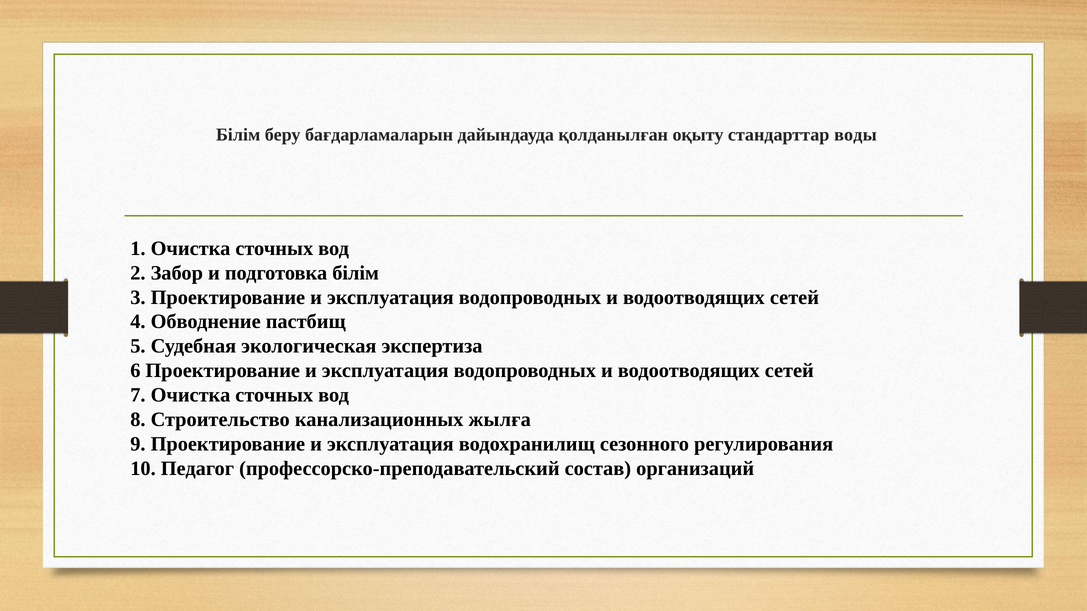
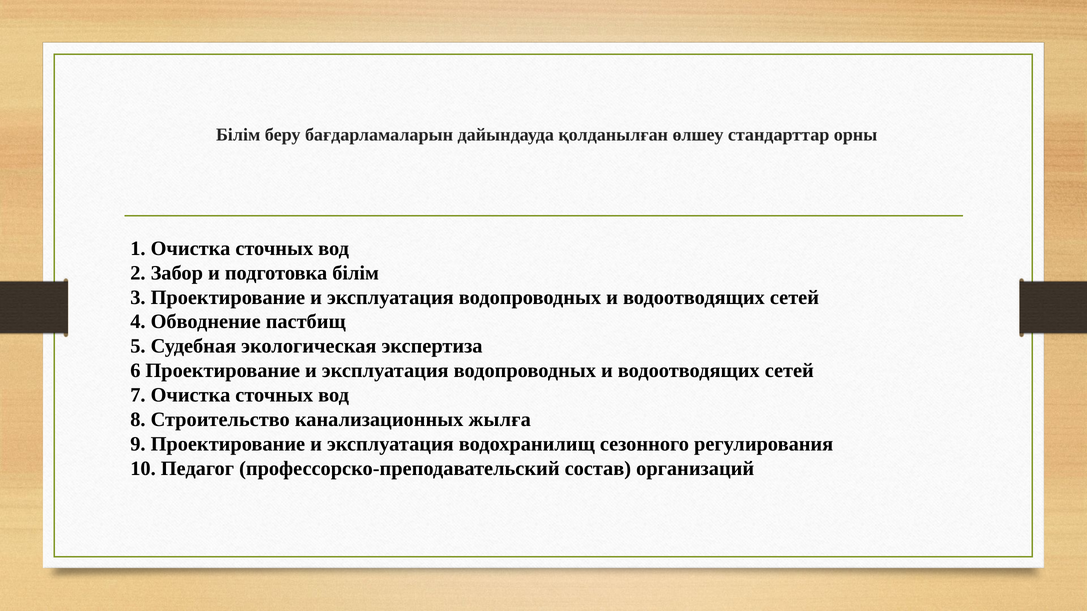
оқыту: оқыту -> өлшеу (698, 135)
воды: воды -> орны (856, 135)
